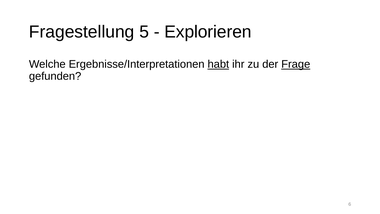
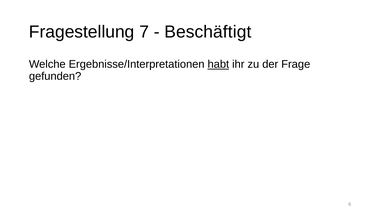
5: 5 -> 7 (144, 32)
Explorieren: Explorieren -> Beschäftigt (208, 32)
Frage underline: present -> none (296, 64)
